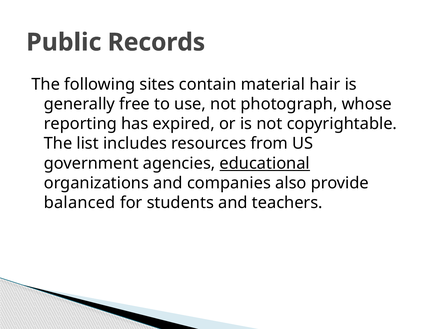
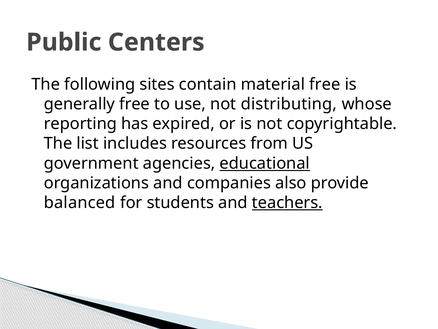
Records: Records -> Centers (156, 42)
material hair: hair -> free (325, 84)
photograph: photograph -> distributing (289, 104)
teachers underline: none -> present (287, 202)
